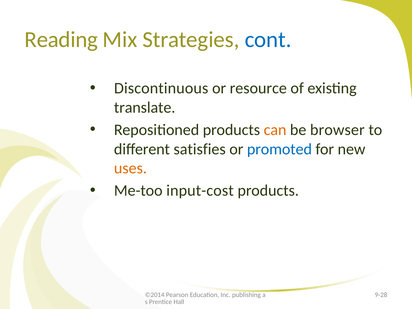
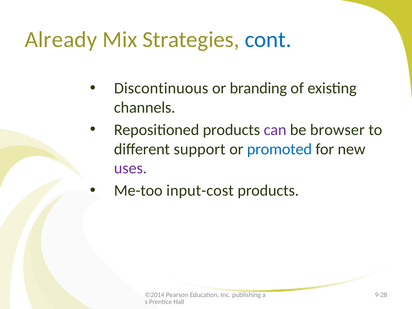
Reading: Reading -> Already (61, 40)
resource: resource -> branding (258, 88)
translate: translate -> channels (145, 107)
can colour: orange -> purple (275, 130)
satisfies: satisfies -> support (200, 149)
uses colour: orange -> purple (130, 168)
